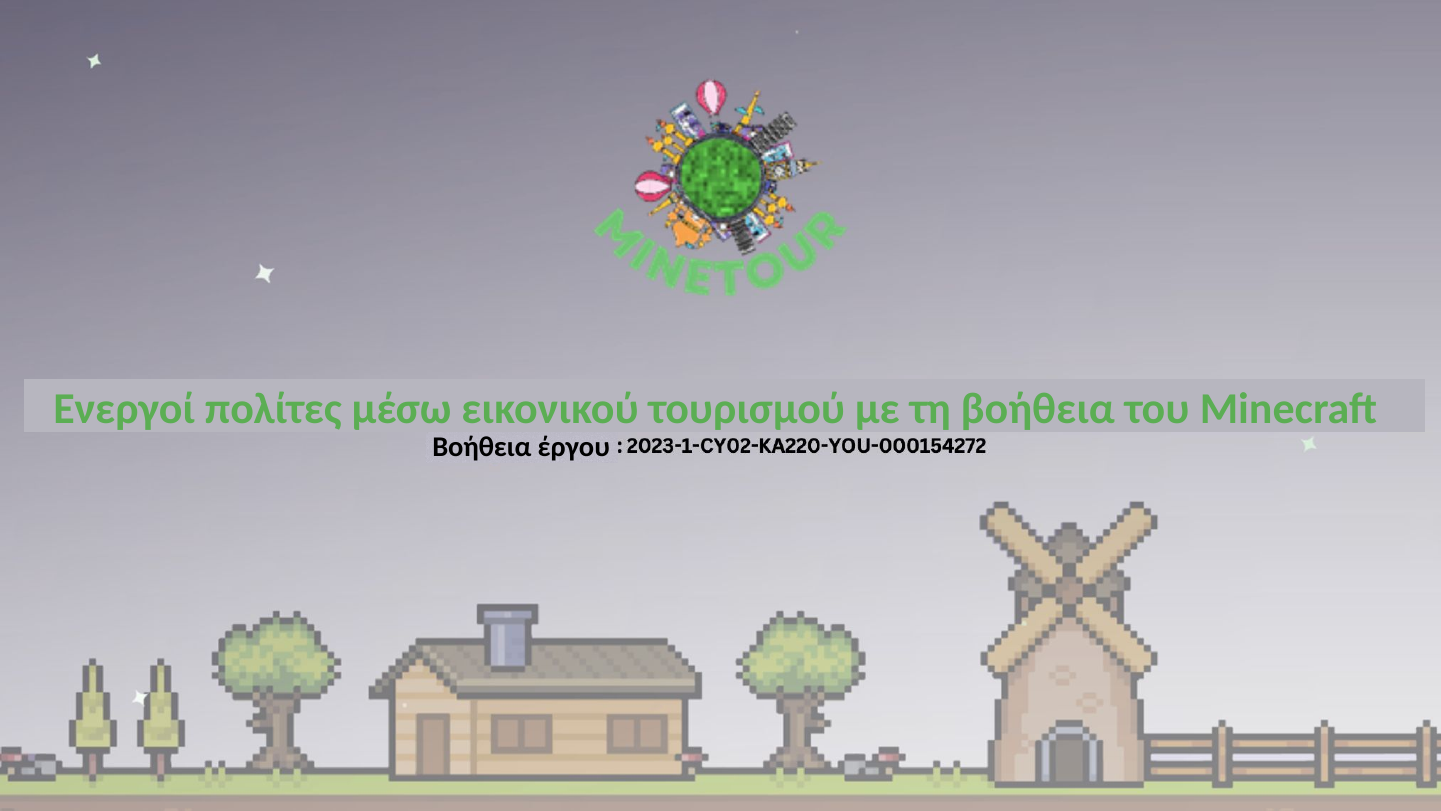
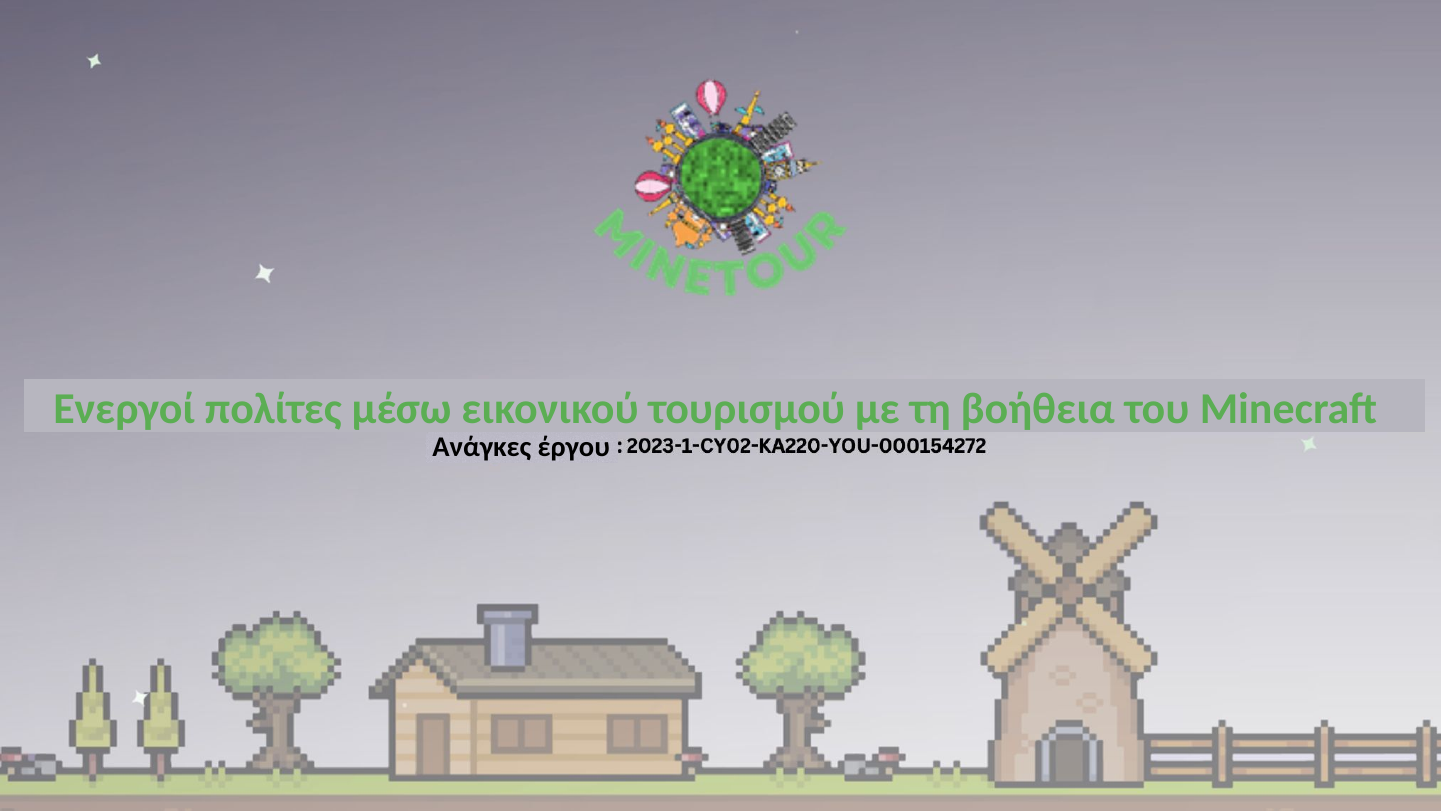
Βοήθεια: Βοήθεια -> Ανάγκες (482, 447)
